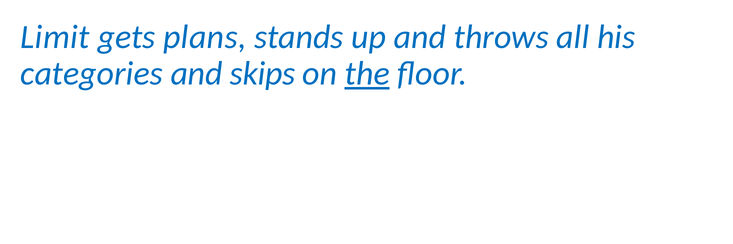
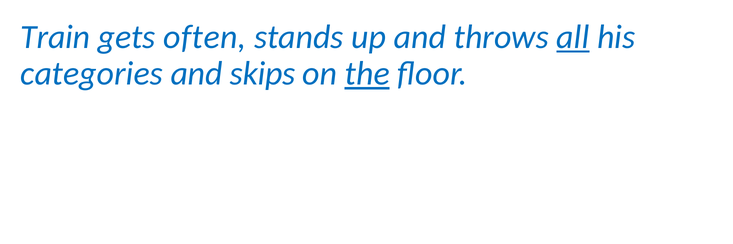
Limit: Limit -> Train (55, 37)
plans: plans -> often (205, 37)
all underline: none -> present (573, 37)
